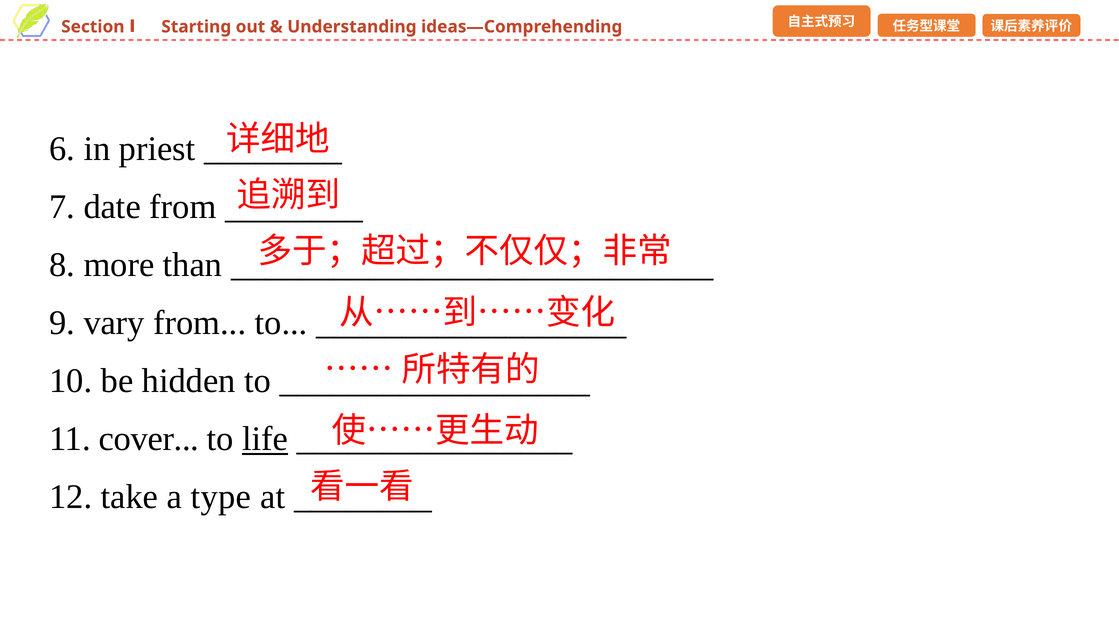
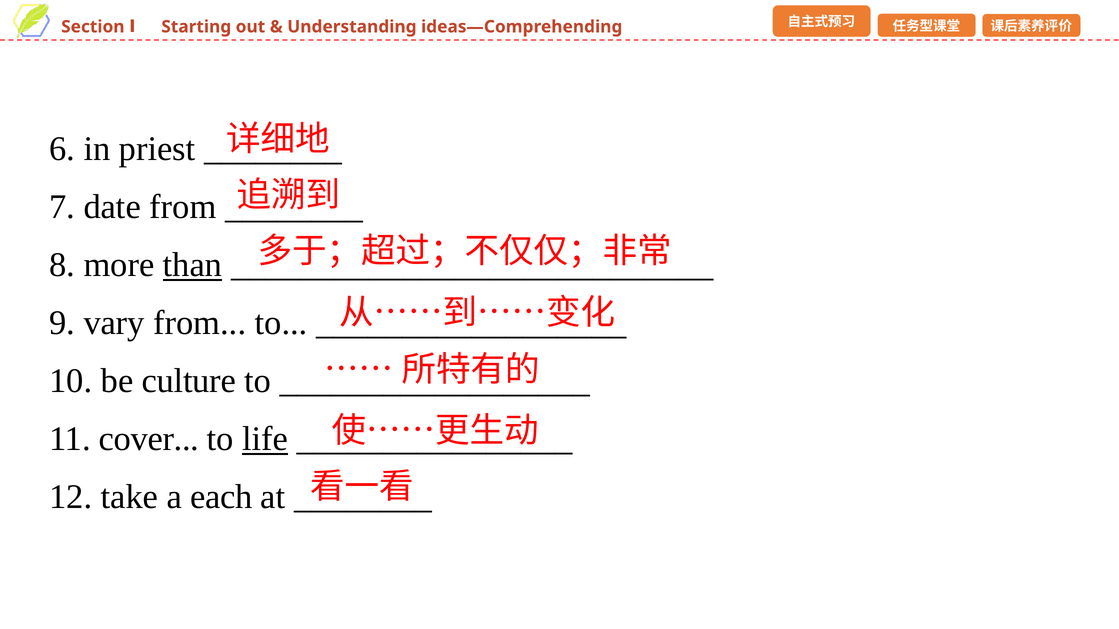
than underline: none -> present (193, 265)
hidden: hidden -> culture (189, 381)
type: type -> each (221, 497)
